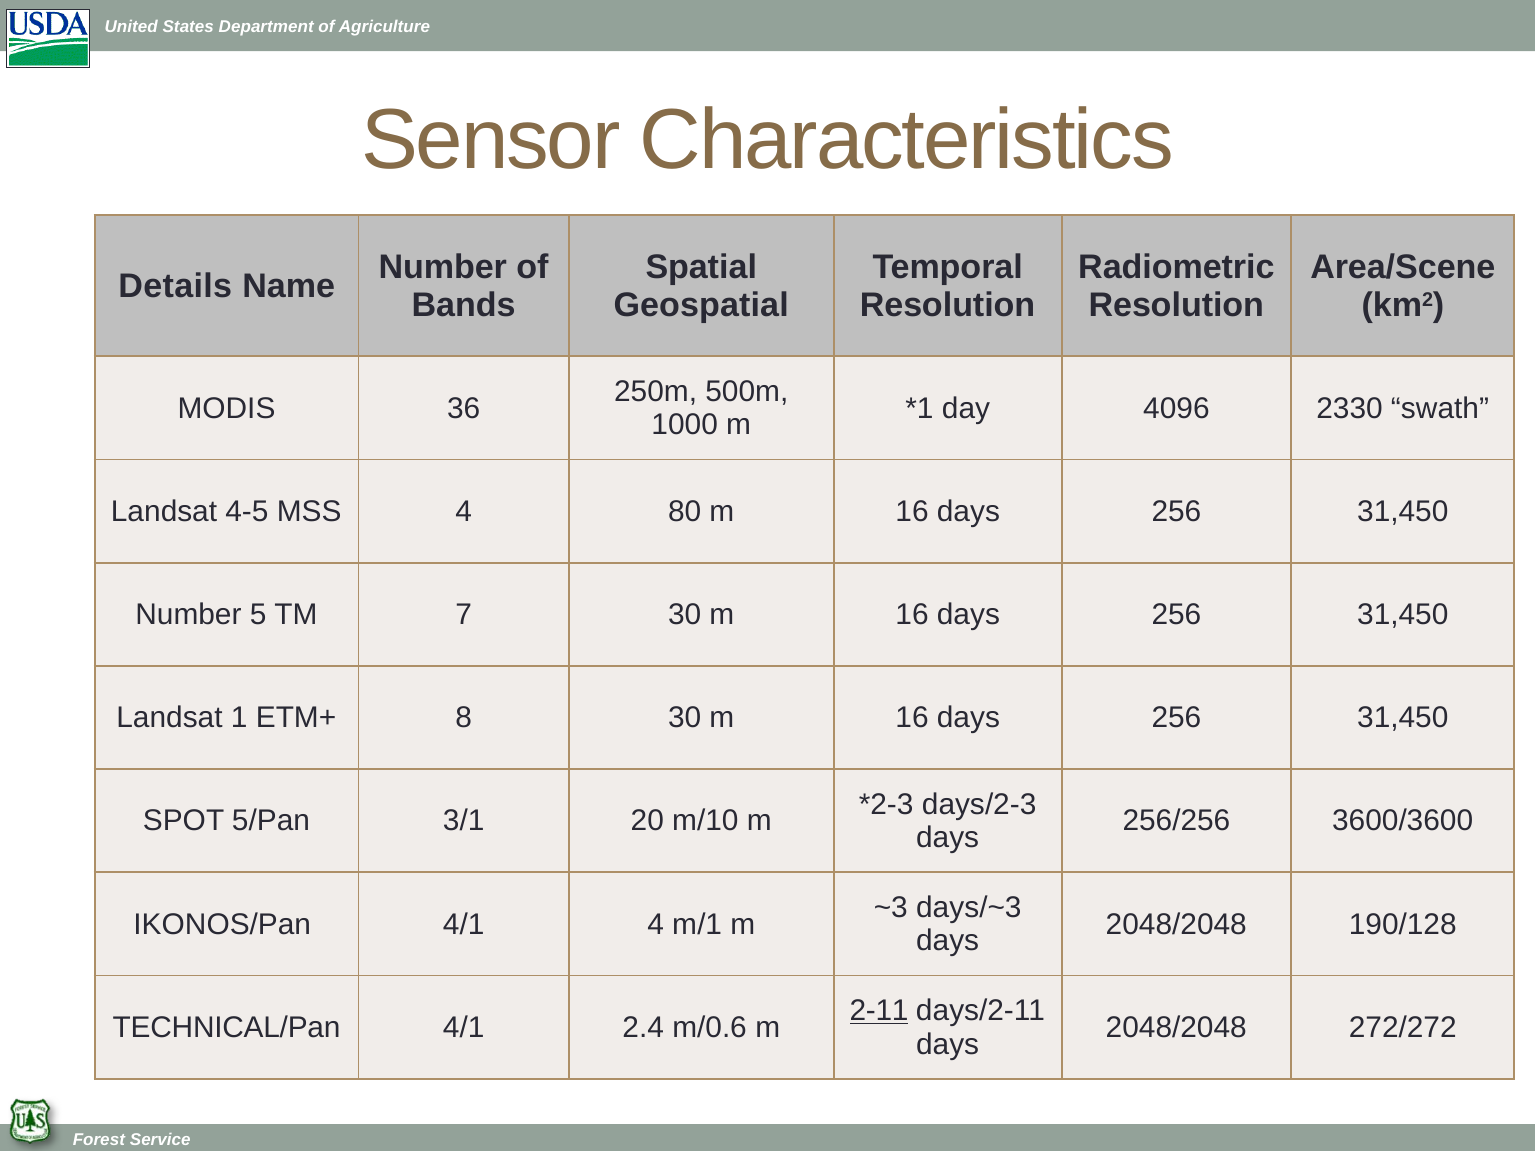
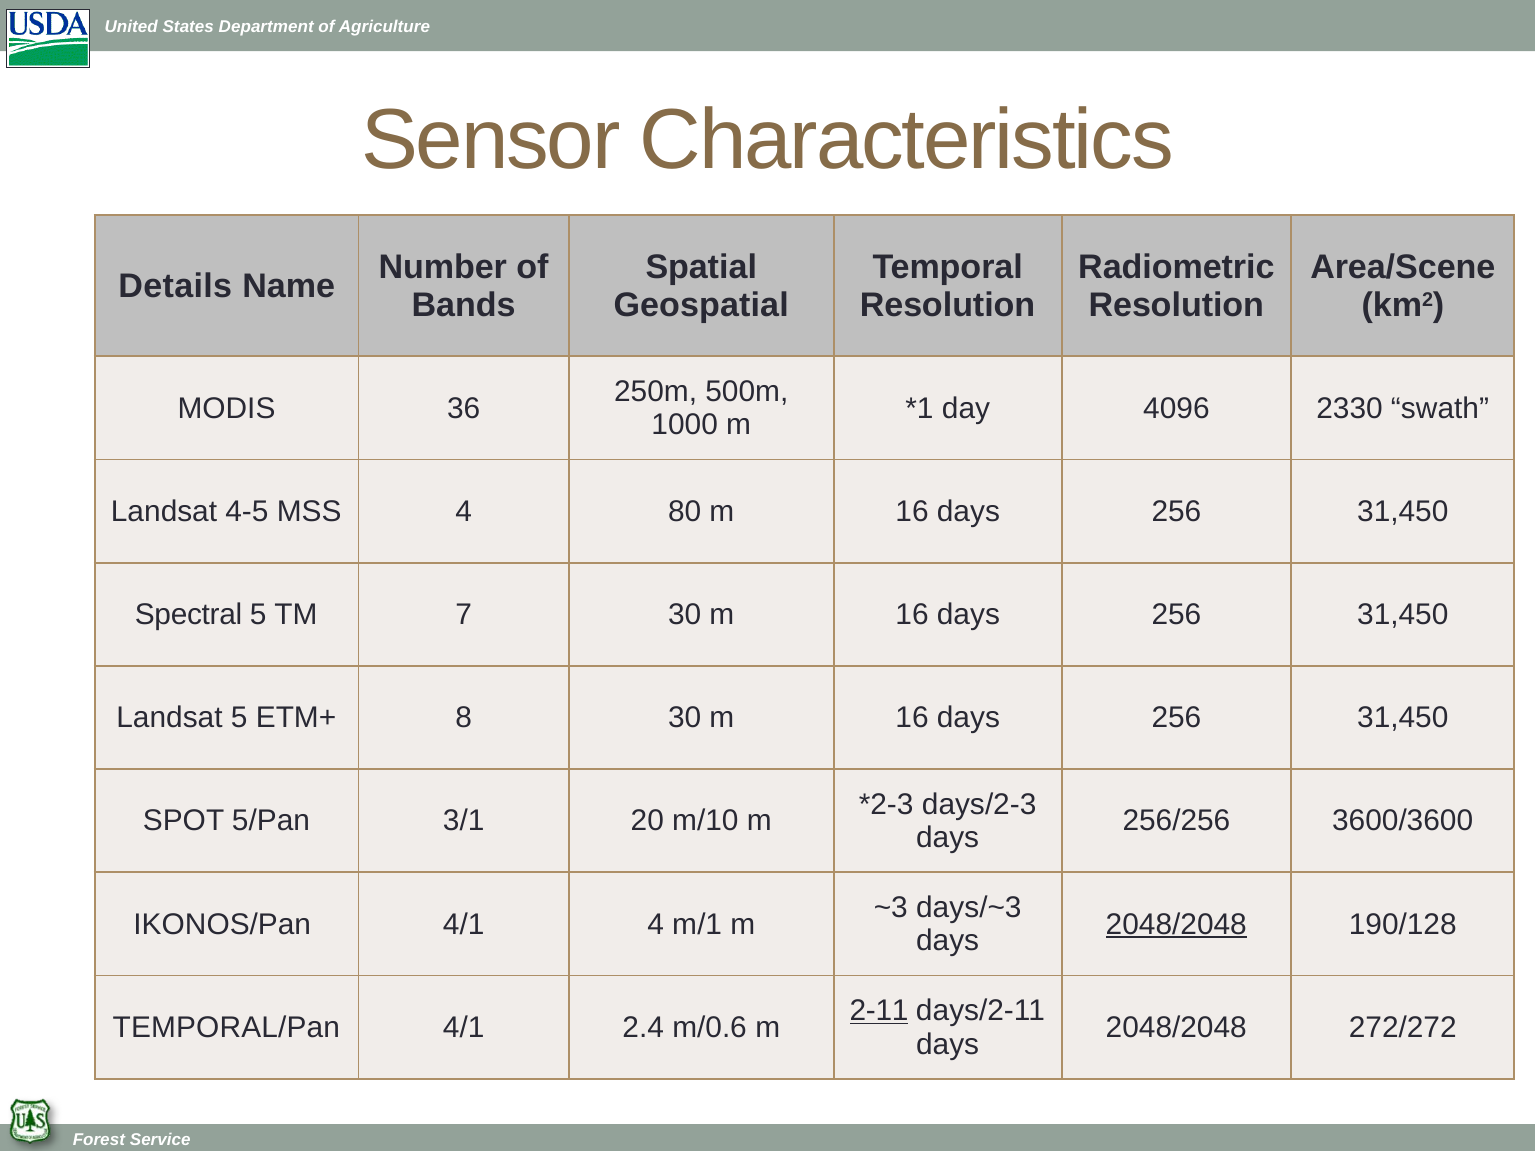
Number: Number -> Spectral (189, 615)
Landsat 1: 1 -> 5 (239, 718)
2048/2048 underline: none -> present (1176, 925)
TECHNICAL/Pan: TECHNICAL/Pan -> TEMPORAL/Pan (226, 1028)
